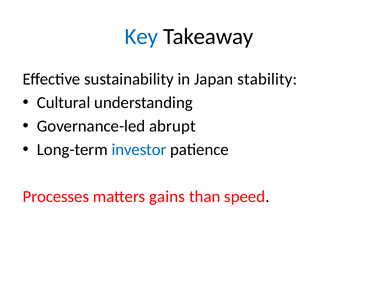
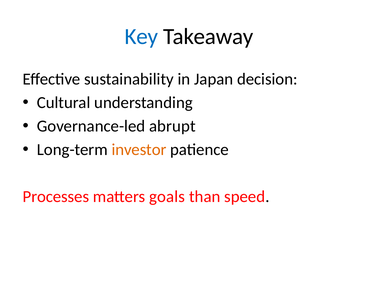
stability: stability -> decision (267, 79)
investor colour: blue -> orange (139, 150)
gains: gains -> goals (167, 197)
